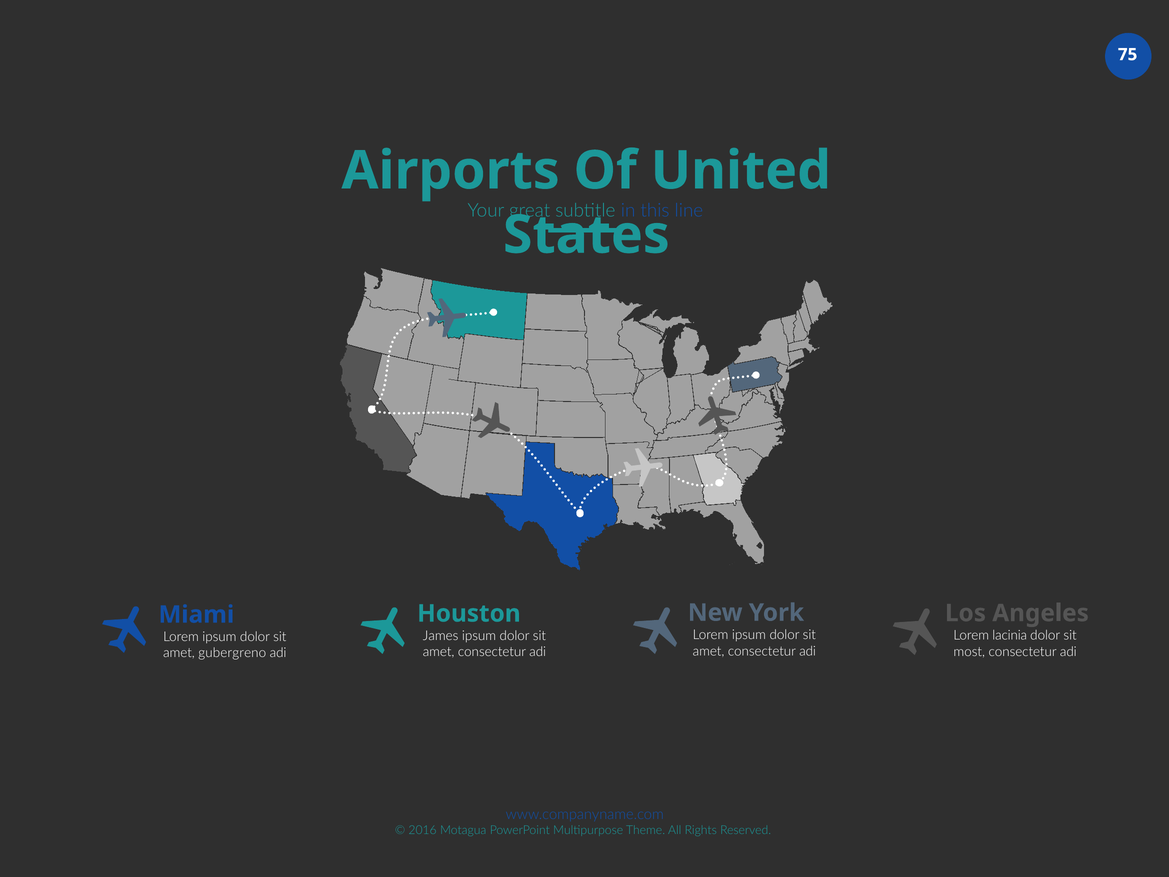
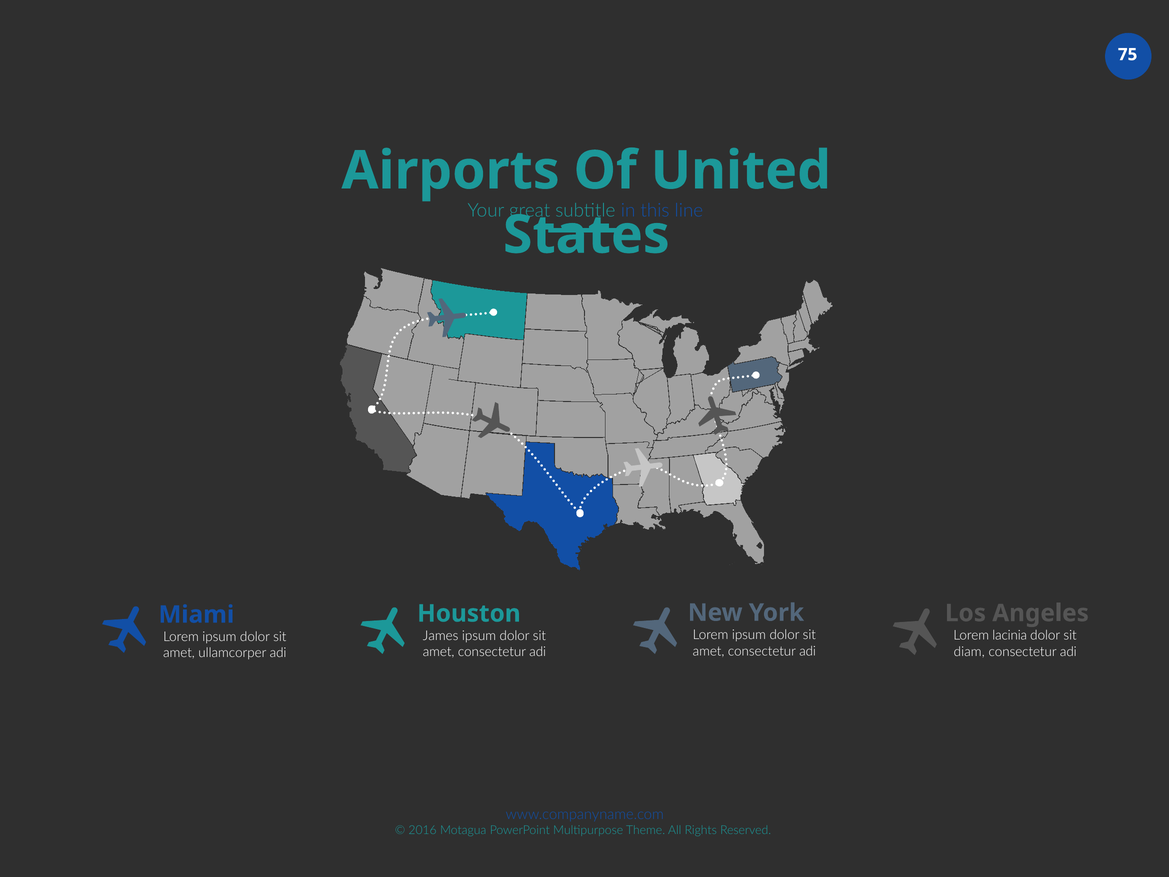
most: most -> diam (969, 651)
gubergreno: gubergreno -> ullamcorper (232, 653)
